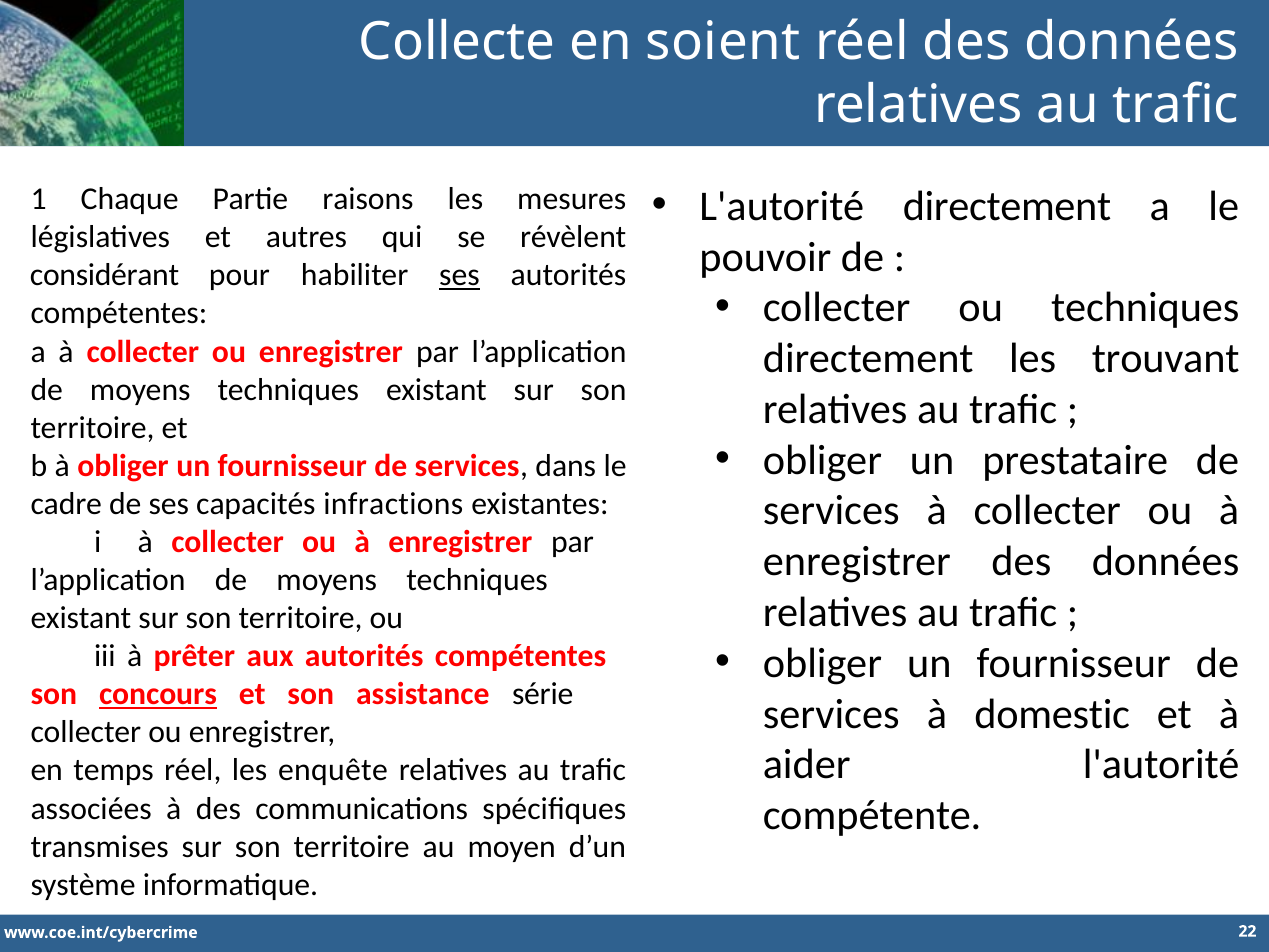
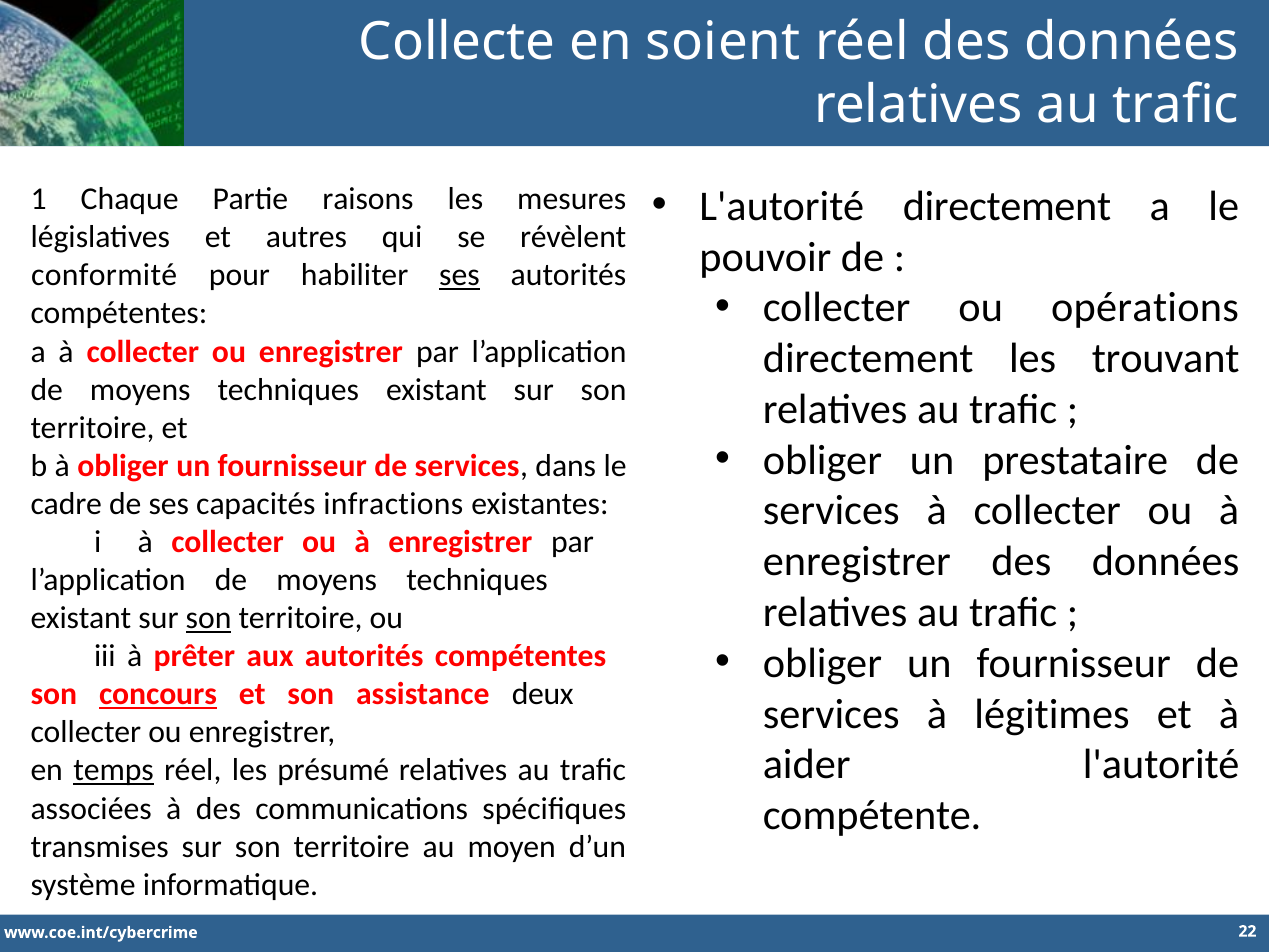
considérant: considérant -> conformité (104, 275)
ou techniques: techniques -> opérations (1145, 308)
son underline: none -> present (209, 618)
série: série -> deux (543, 694)
domestic: domestic -> légitimes (1052, 714)
temps underline: none -> present (114, 770)
enquête: enquête -> présumé (333, 770)
